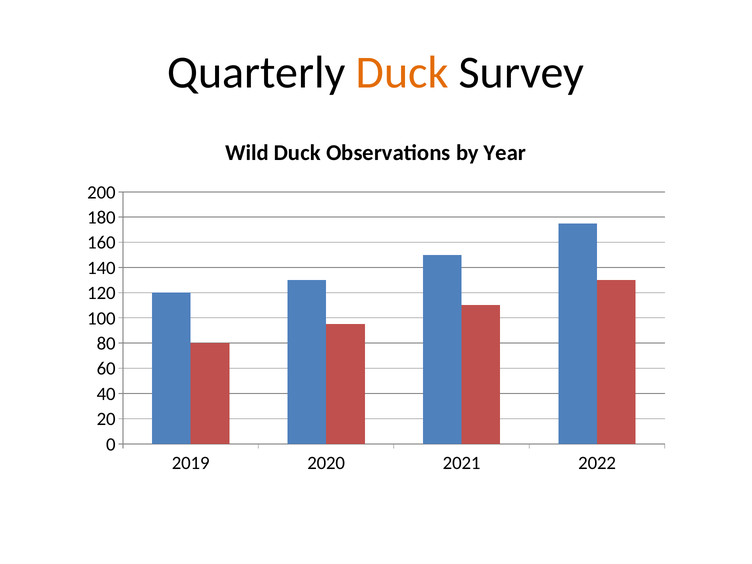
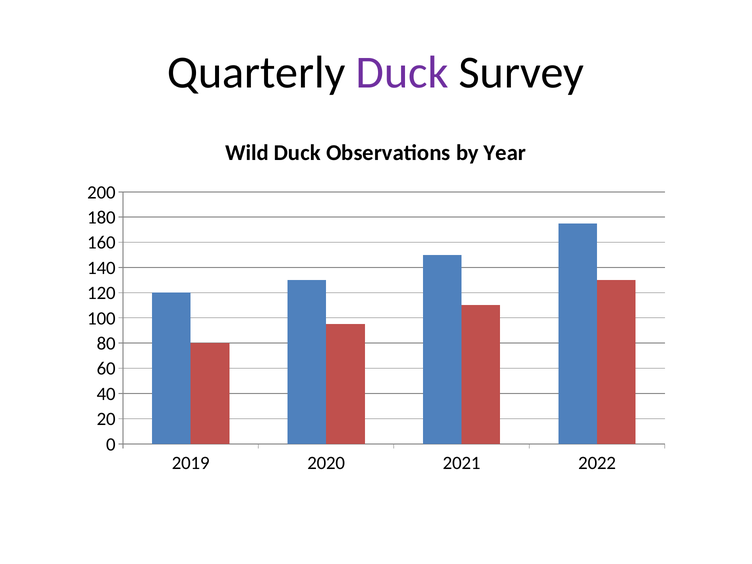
Duck colour: orange -> purple (402, 73)
